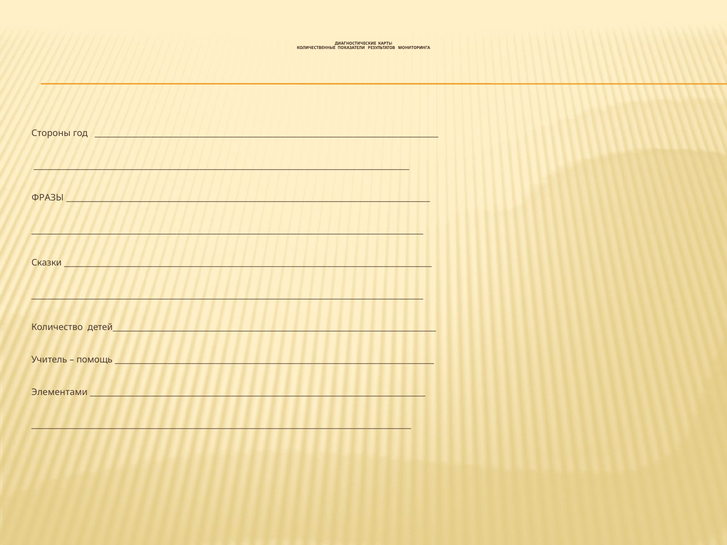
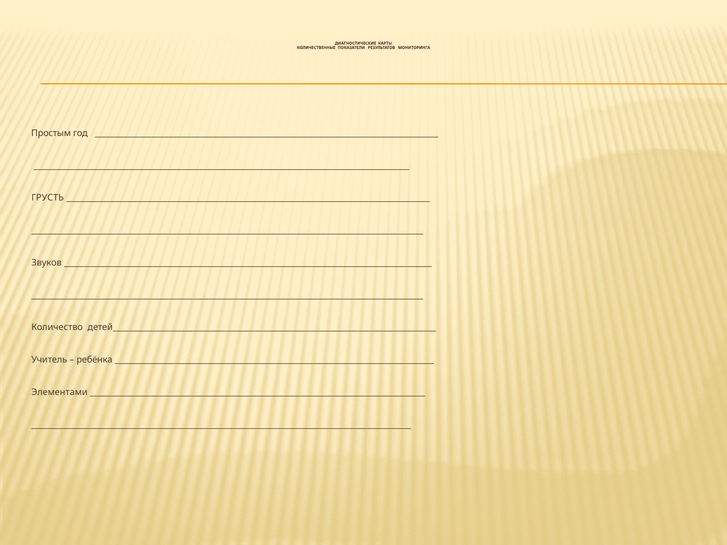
Стороны: Стороны -> Простым (51, 133)
ФРАЗЫ: ФРАЗЫ -> ГРУСТЬ (48, 198)
Сказки: Сказки -> Звуков (47, 263)
помощь: помощь -> ребёнка (95, 360)
